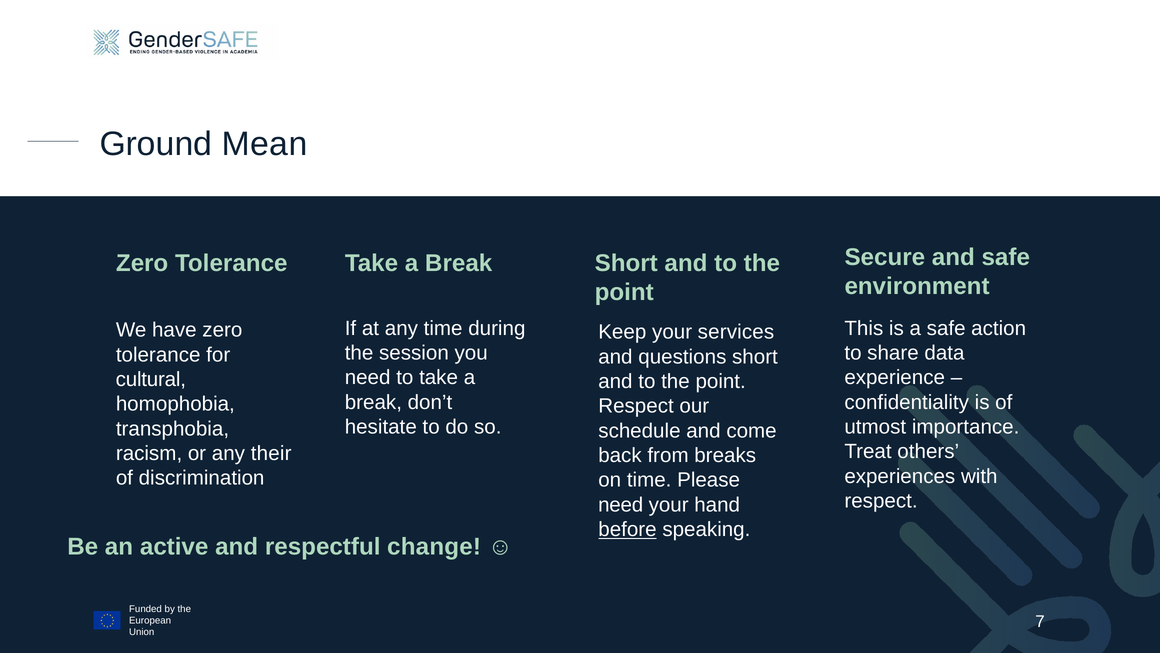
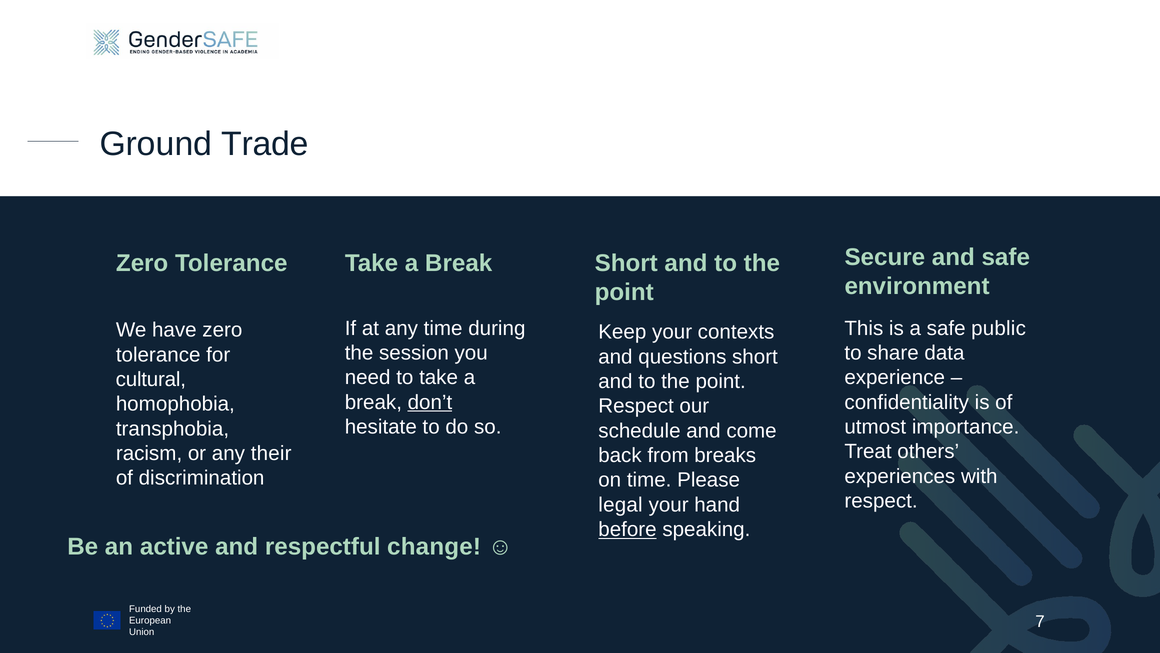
Mean: Mean -> Trade (265, 144)
action: action -> public (999, 328)
services: services -> contexts (736, 332)
don’t underline: none -> present (430, 402)
need: need -> legal (620, 504)
